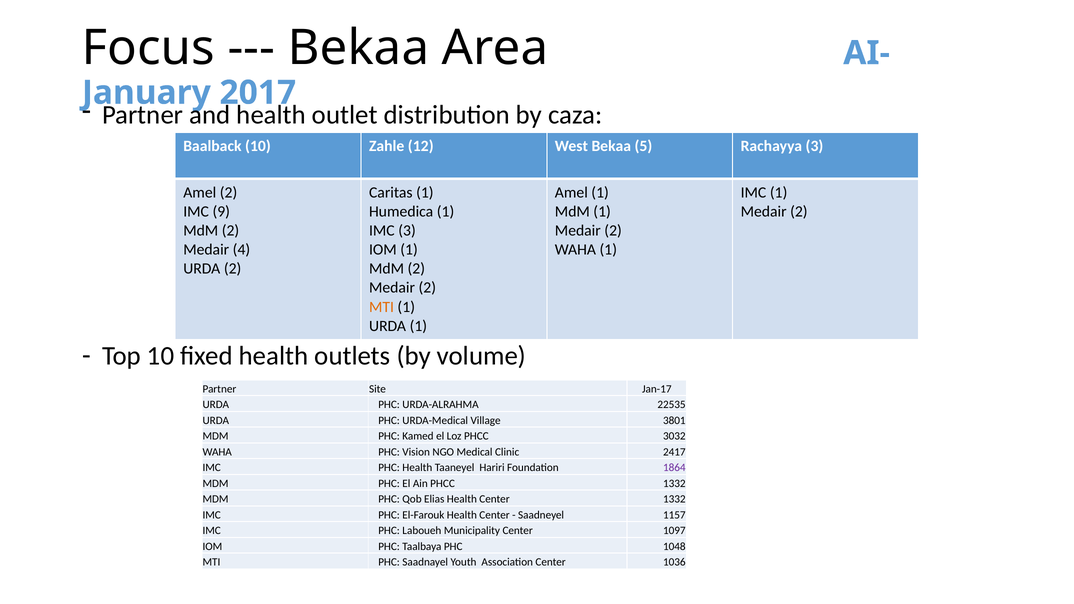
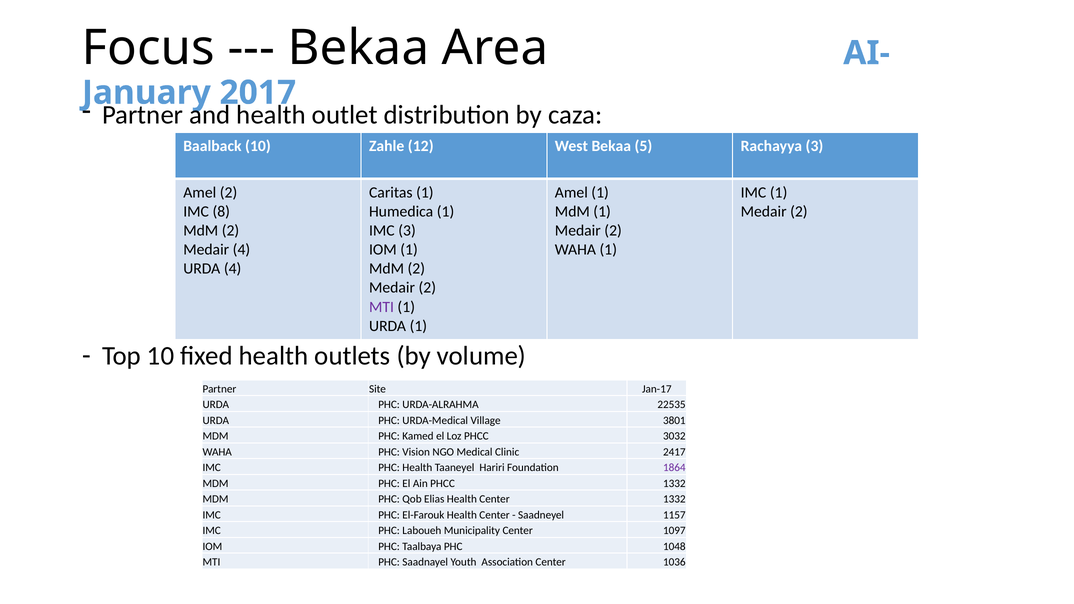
9: 9 -> 8 (221, 212)
URDA 2: 2 -> 4 (233, 269)
MTI colour: orange -> purple (382, 307)
